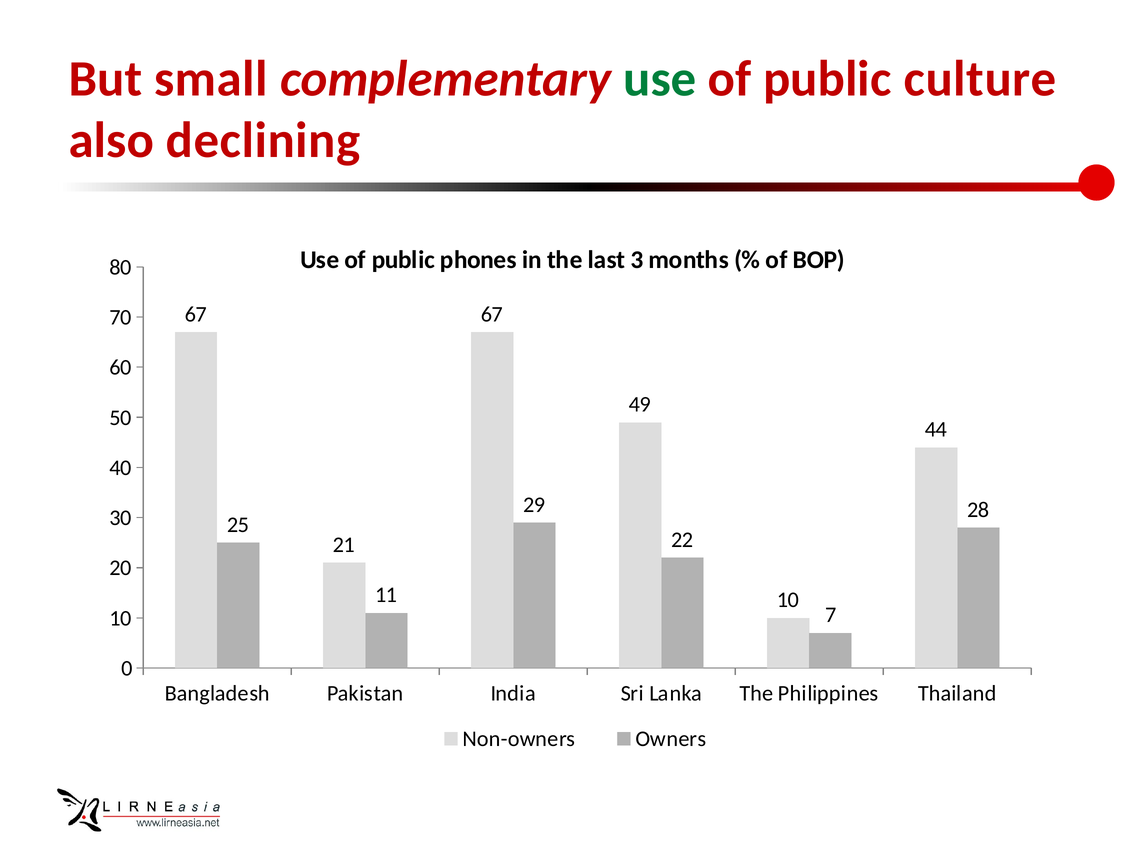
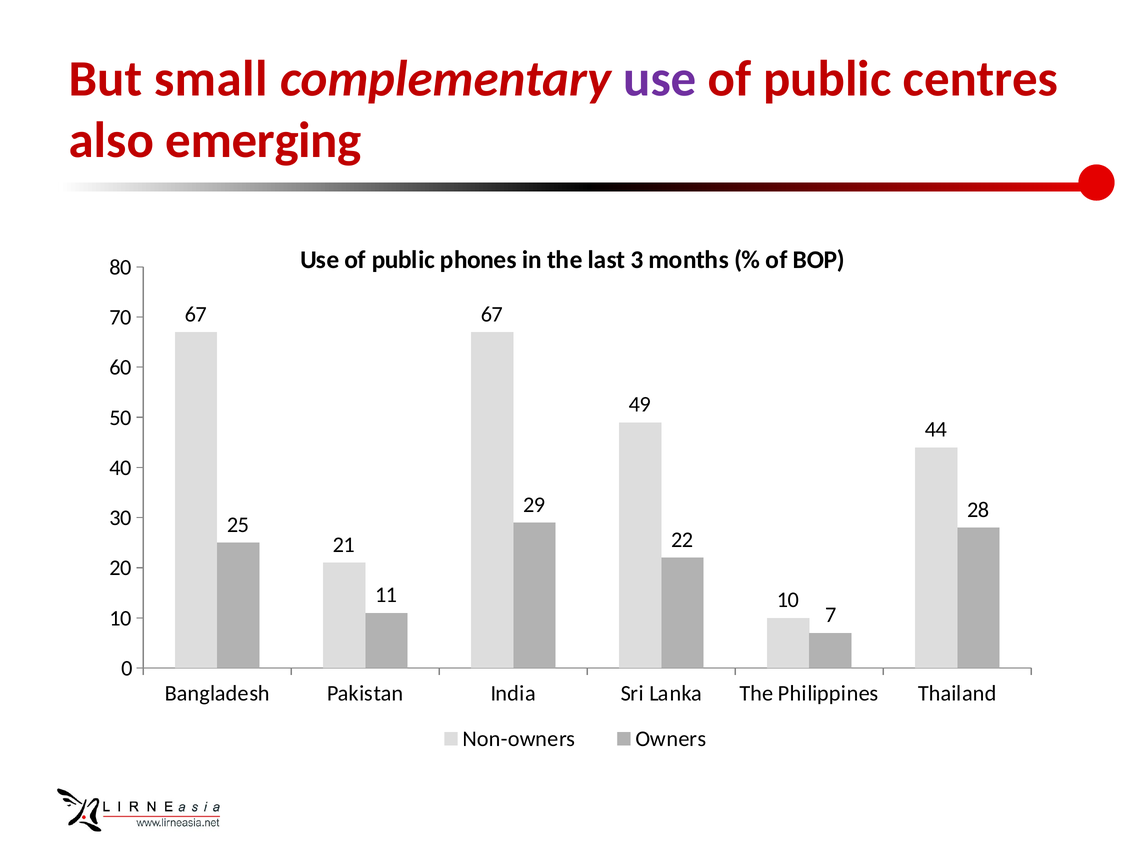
use colour: green -> purple (660, 79)
culture: culture -> centres (981, 79)
declining: declining -> emerging (263, 140)
